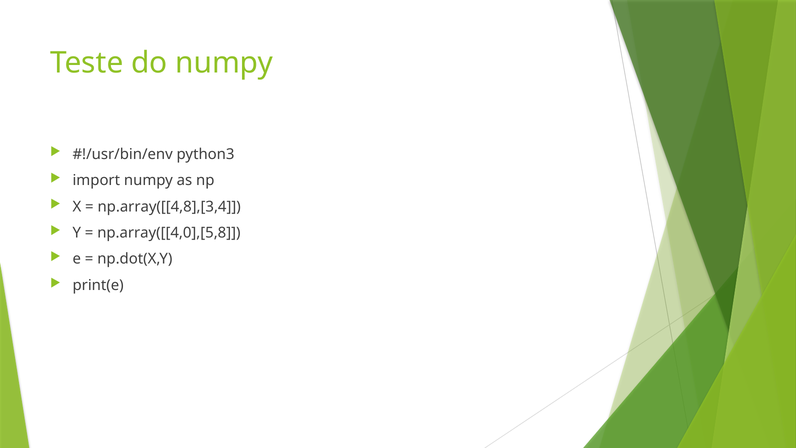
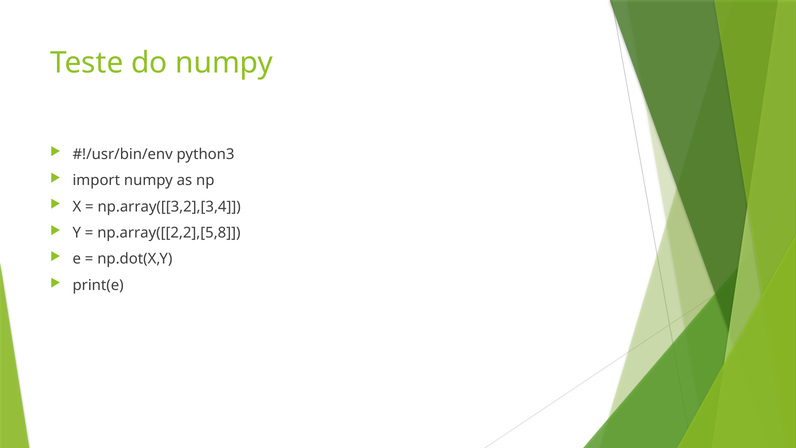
np.array([[4,8],[3,4: np.array([[4,8],[3,4 -> np.array([[3,2],[3,4 (169, 206)
np.array([[4,0],[5,8: np.array([[4,0],[5,8 -> np.array([[2,2],[5,8 (169, 233)
